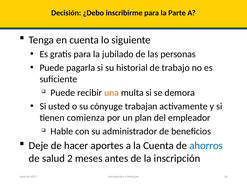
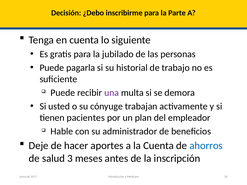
una colour: orange -> purple (112, 93)
comienza: comienza -> pacientes (86, 118)
2: 2 -> 3 (70, 159)
